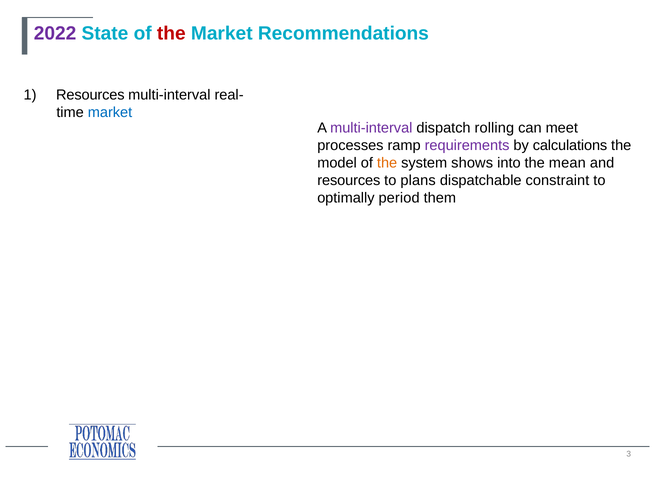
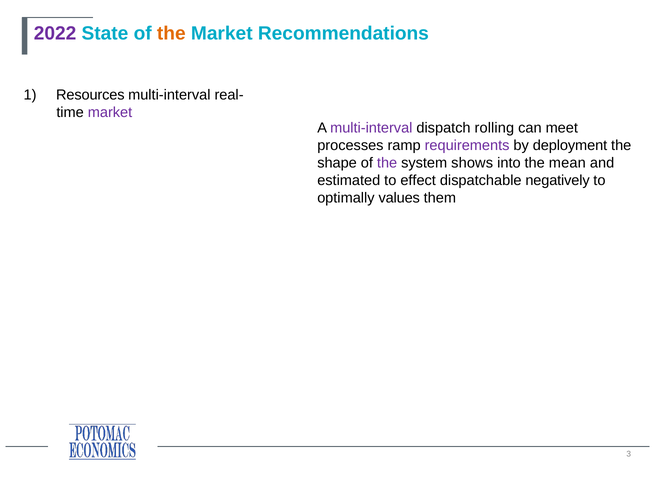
the colour: red -> orange (171, 34)
market colour: blue -> purple (110, 112)
calculations: calculations -> deployment (570, 145)
model: model -> shape (337, 163)
the colour: orange -> purple (387, 163)
resources: resources -> estimated (349, 180)
plans: plans -> effect (418, 180)
constraint: constraint -> negatively (558, 180)
period: period -> values (399, 198)
